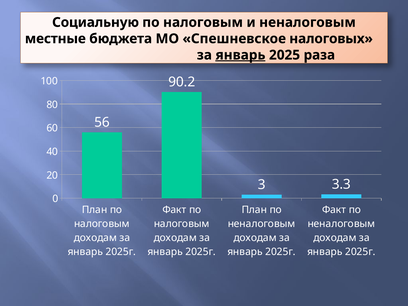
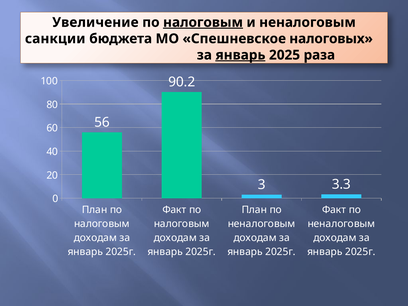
Социальную: Социальную -> Увеличение (95, 22)
налоговым underline: none -> present (203, 22)
местные: местные -> санкции (55, 39)
